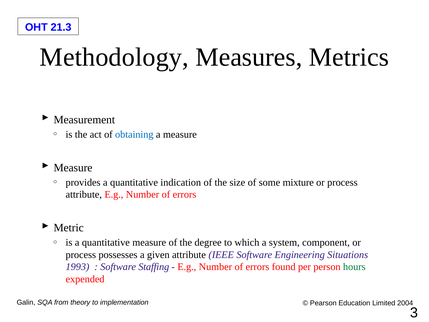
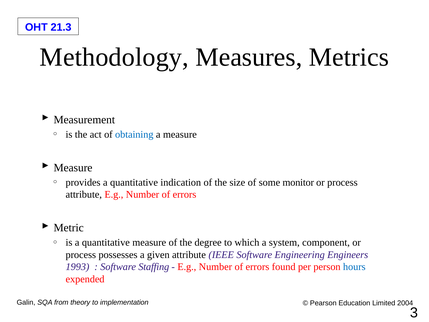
mixture: mixture -> monitor (298, 182)
Situations: Situations -> Engineers (348, 254)
hours colour: green -> blue (354, 267)
